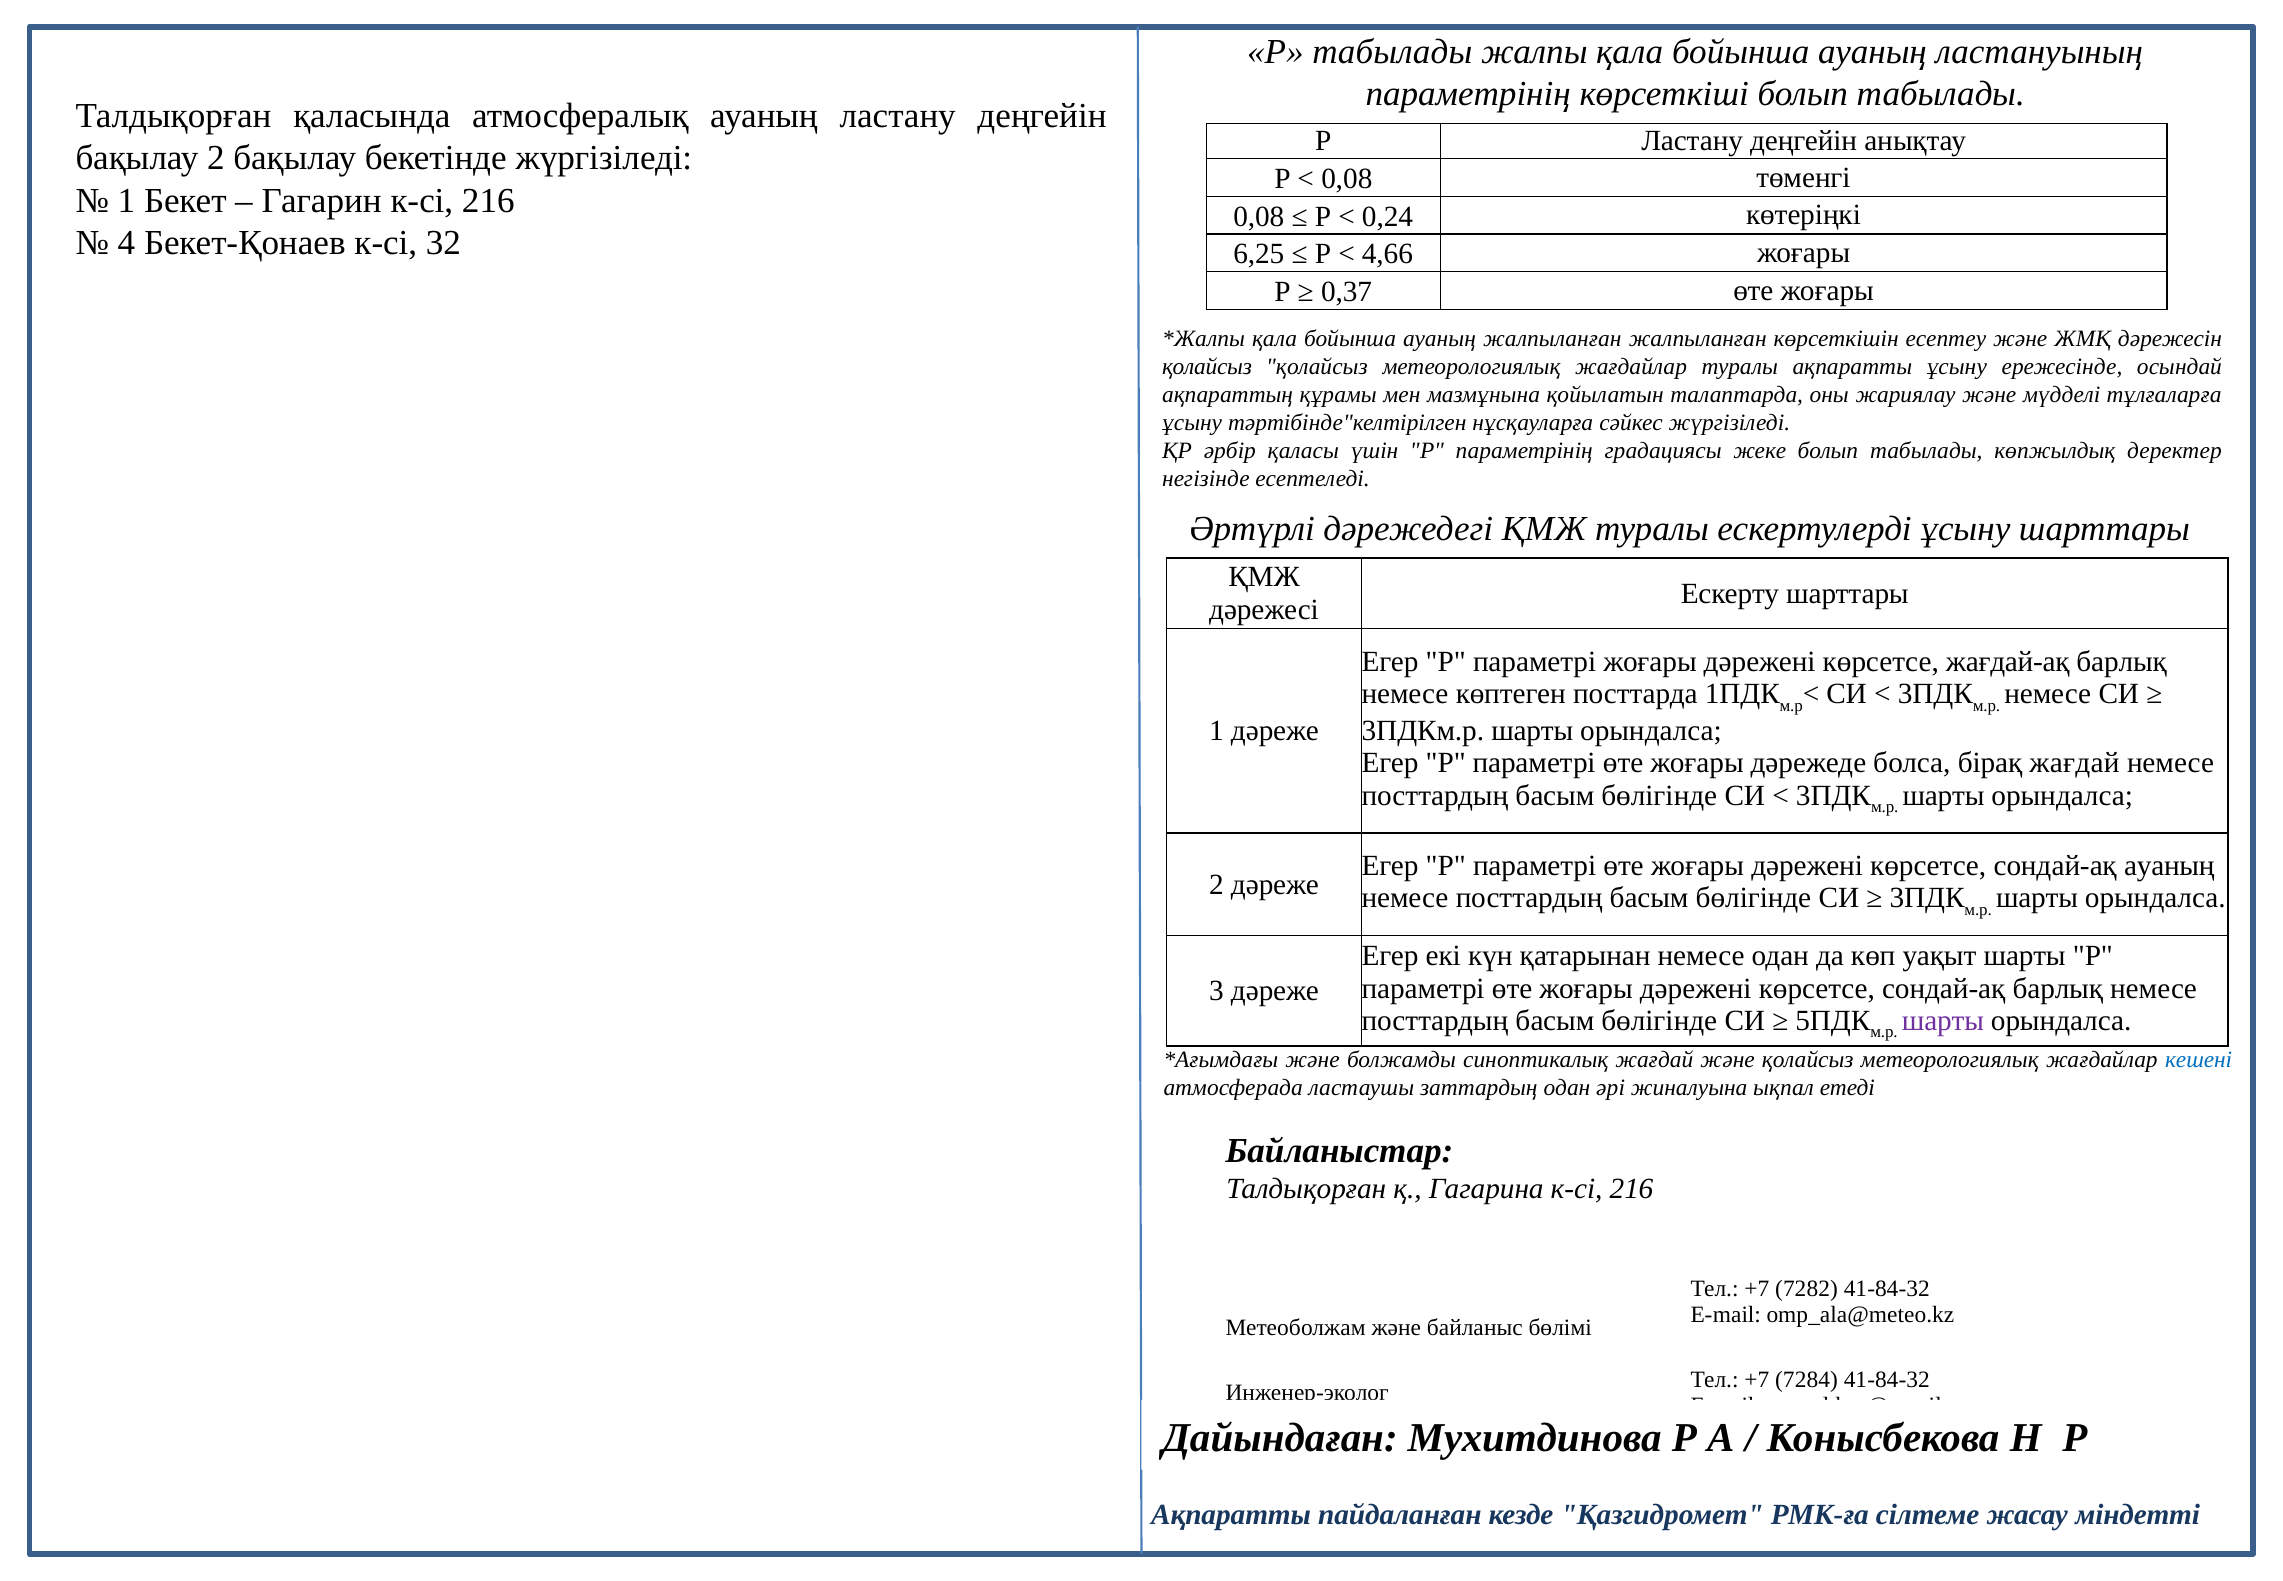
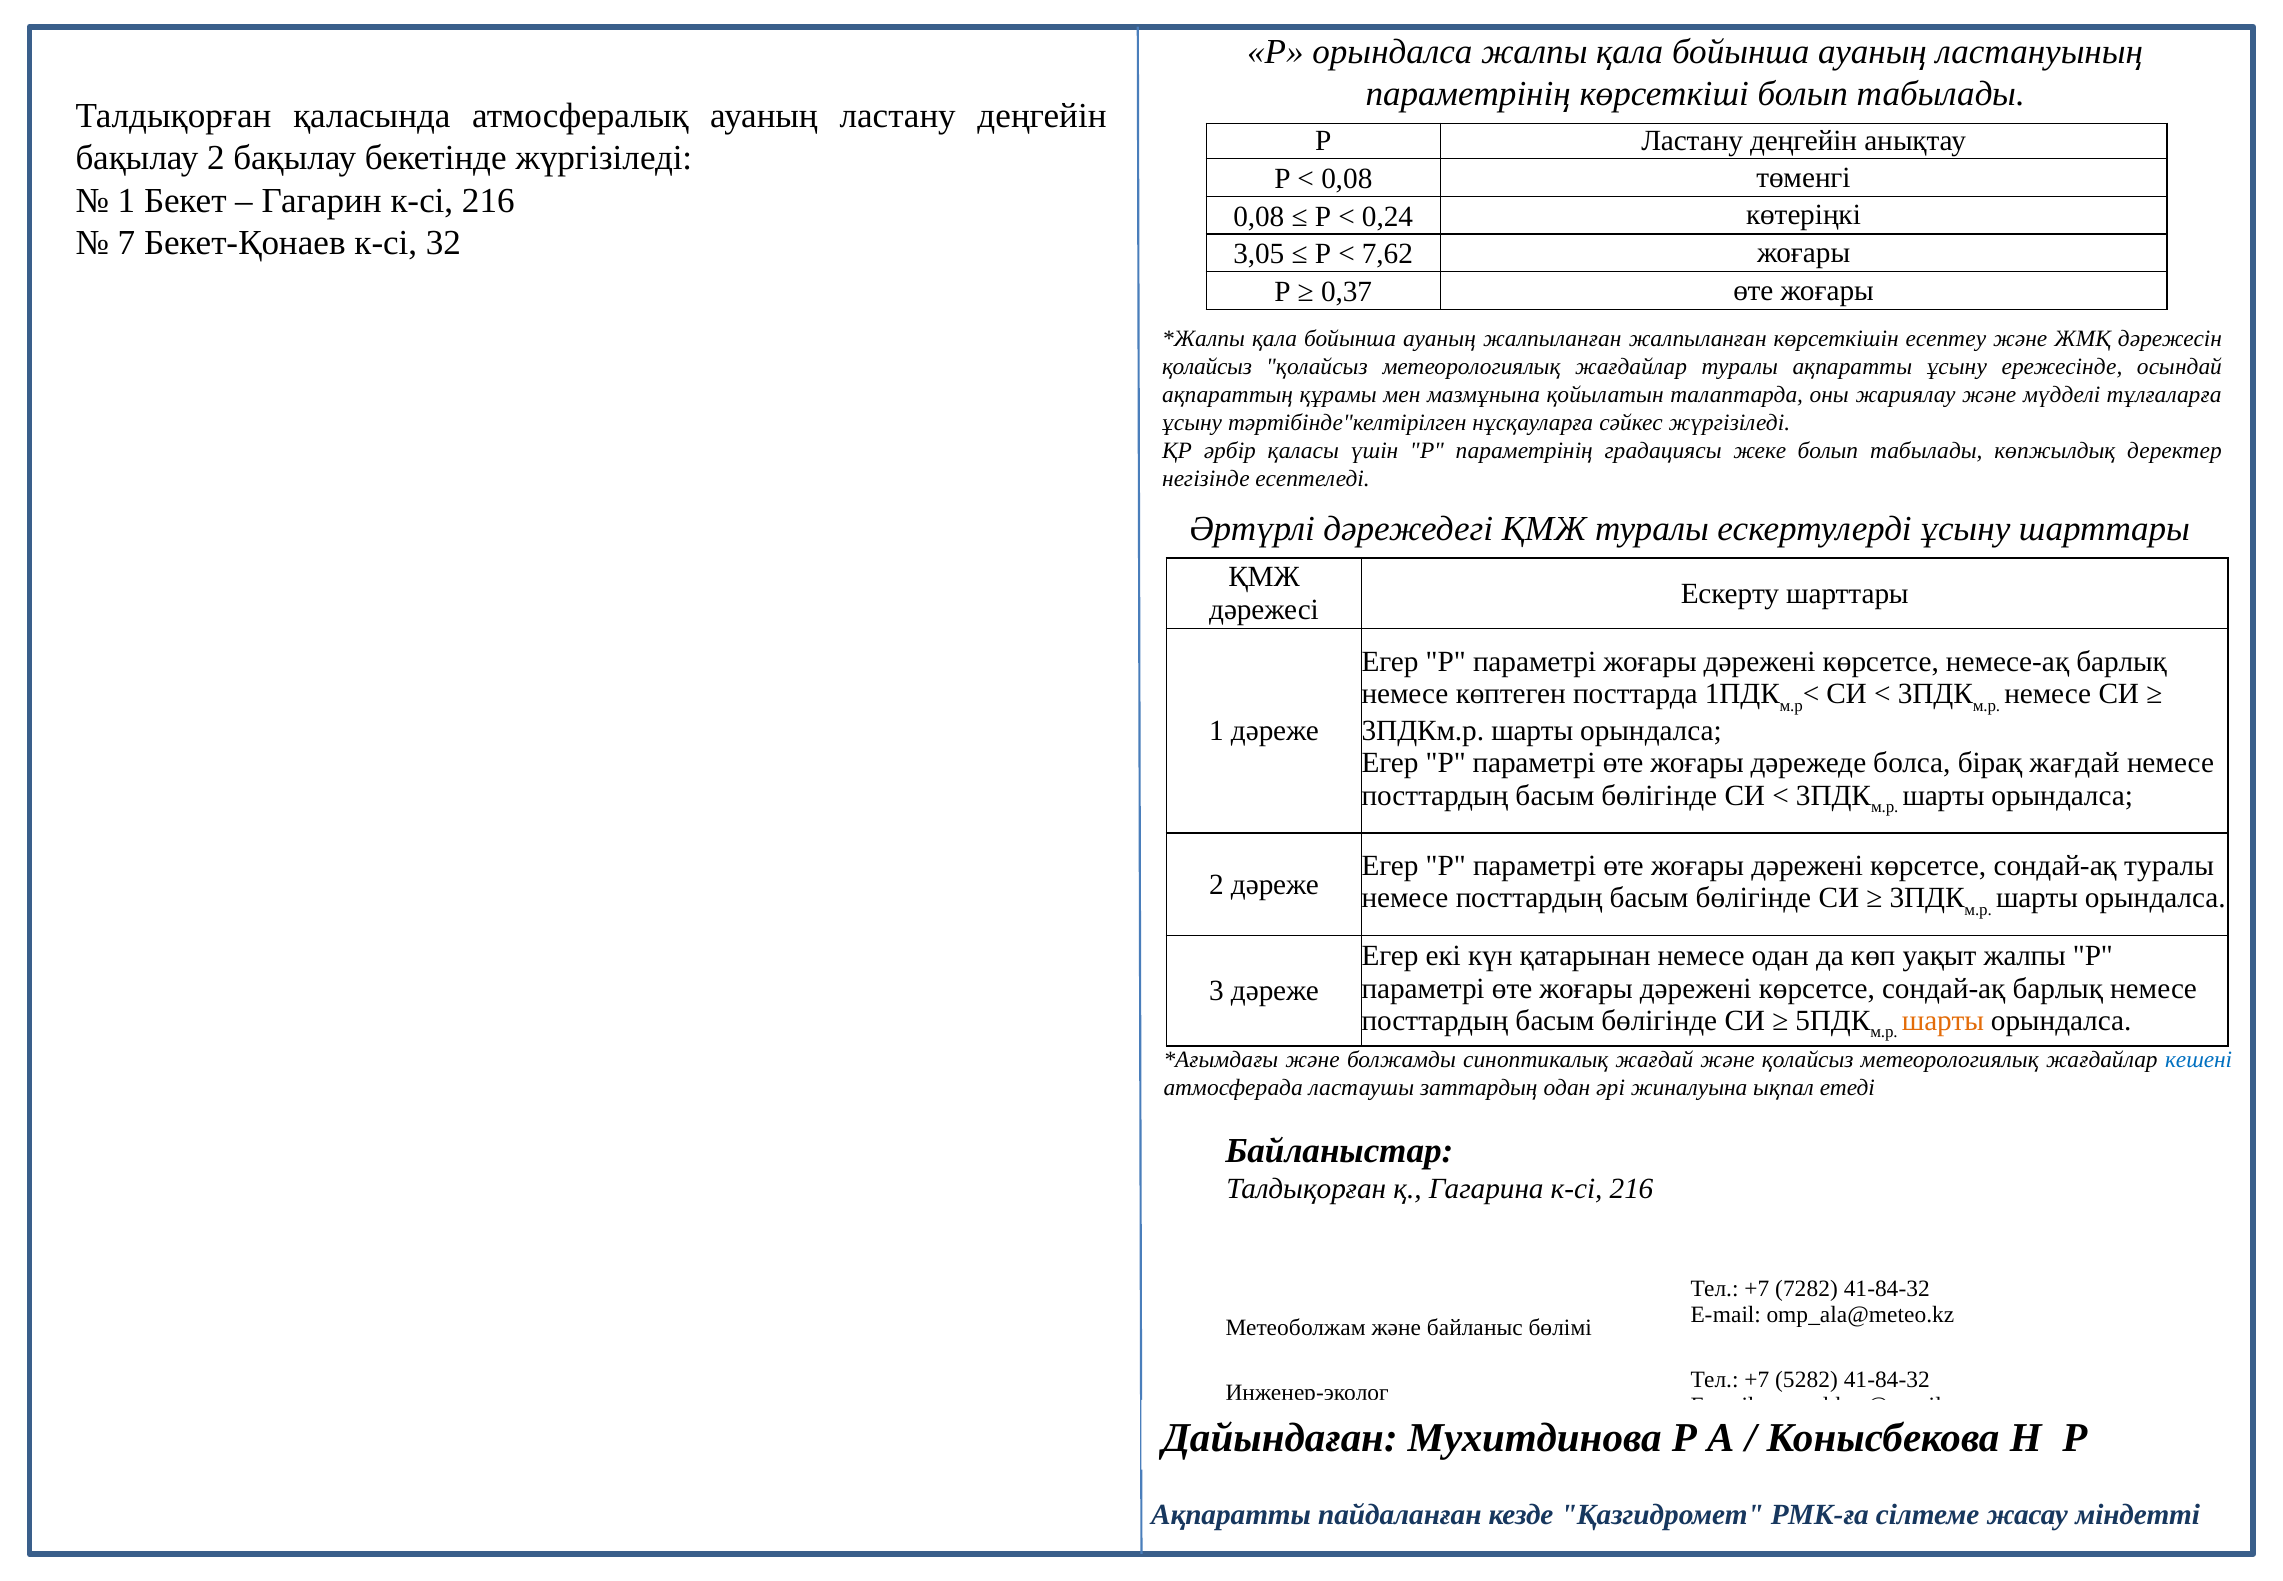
Р табылады: табылады -> орындалса (1392, 52)
4: 4 -> 7 (127, 243)
6,25: 6,25 -> 3,05 (1259, 254)
4,66: 4,66 -> 7,62 (1387, 254)
жағдай-ақ: жағдай-ақ -> немесе-ақ (2008, 662)
сондай-ақ ауаның: ауаның -> туралы (2169, 866)
уақыт шарты: шарты -> жалпы (2025, 956)
шарты colour: purple -> orange (1943, 1021)
7284: 7284 -> 5282 (1807, 1380)
